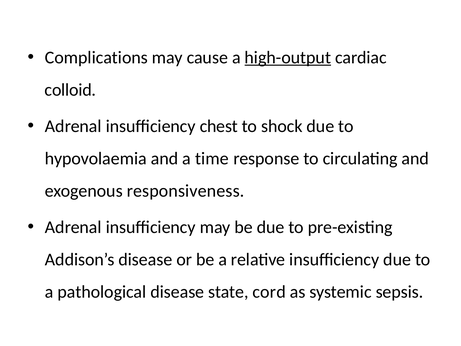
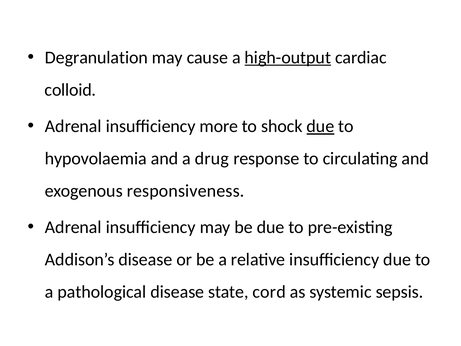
Complications: Complications -> Degranulation (96, 57)
chest: chest -> more (219, 126)
due underline: none -> present (320, 126)
time: time -> drug (212, 158)
